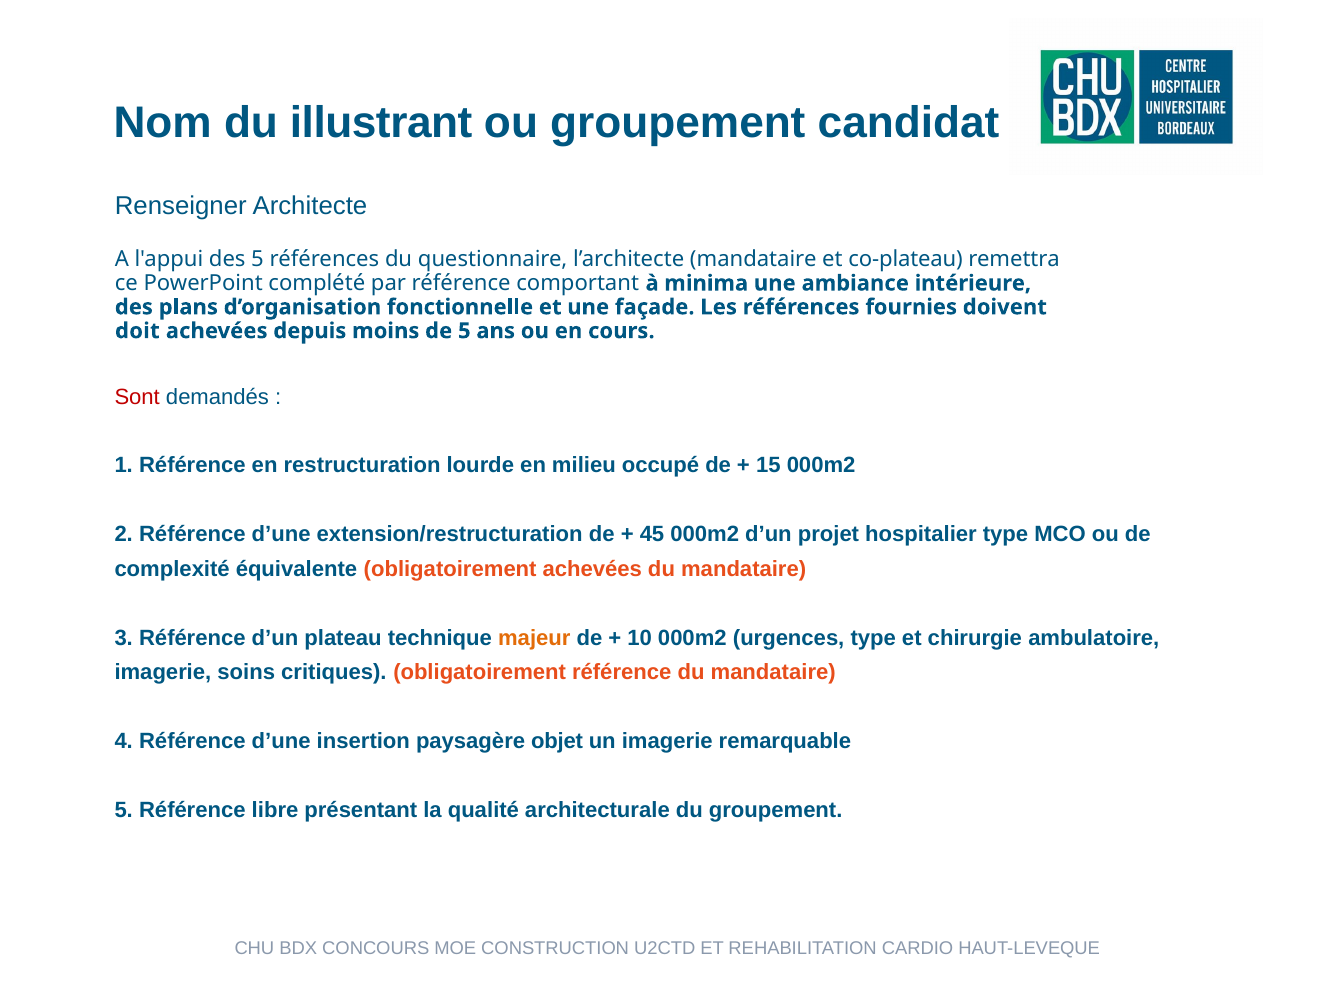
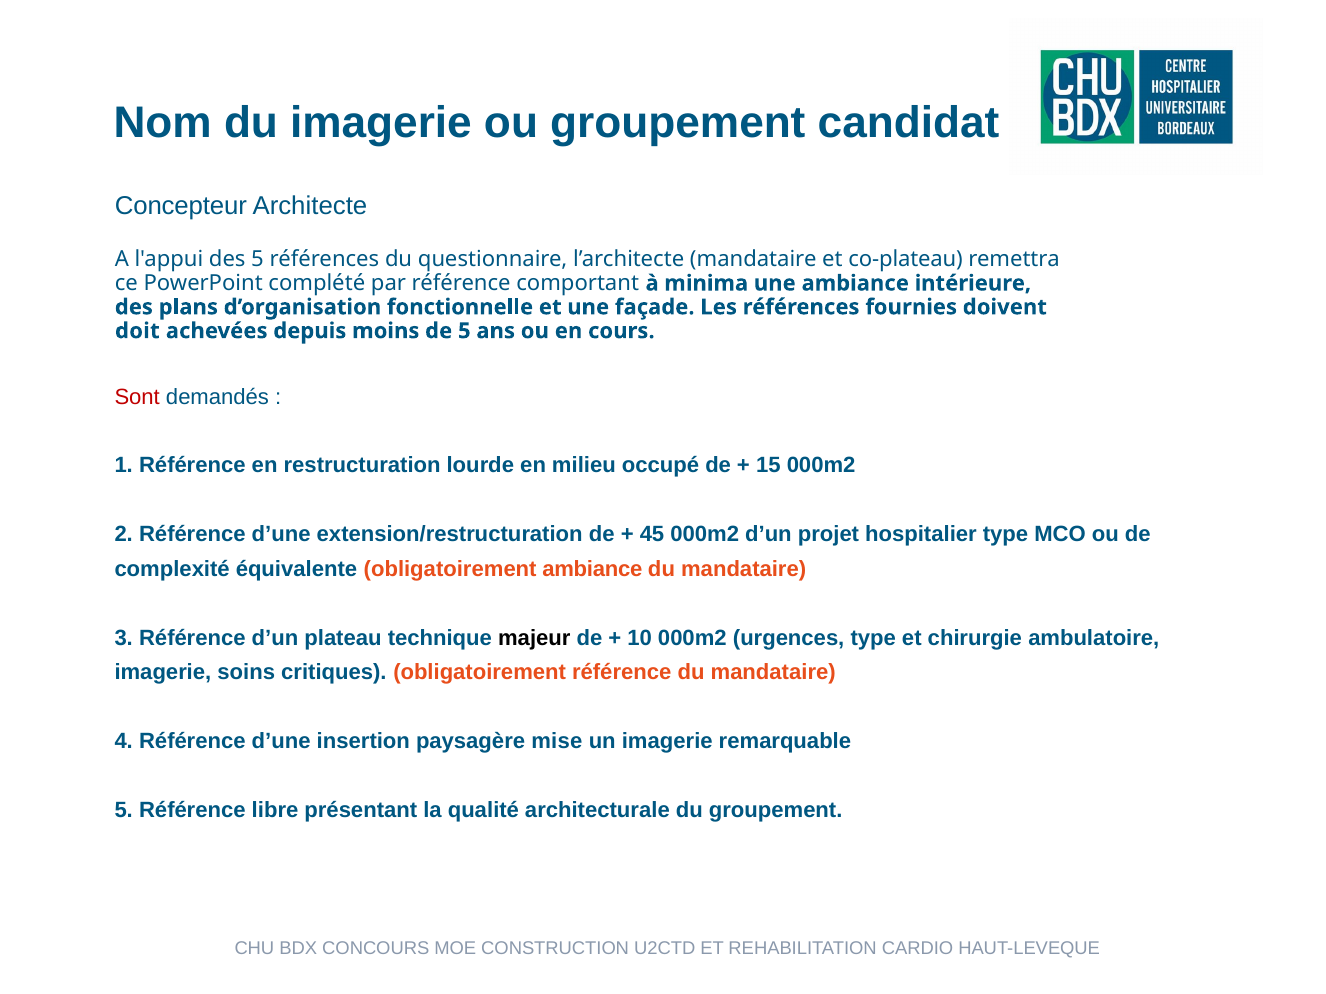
du illustrant: illustrant -> imagerie (381, 123)
Renseigner: Renseigner -> Concepteur (181, 206)
obligatoirement achevées: achevées -> ambiance (592, 569)
majeur colour: orange -> black (534, 638)
objet: objet -> mise (557, 742)
